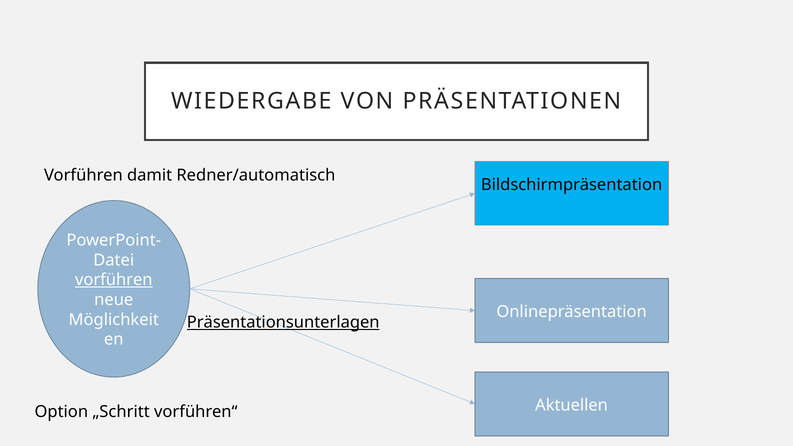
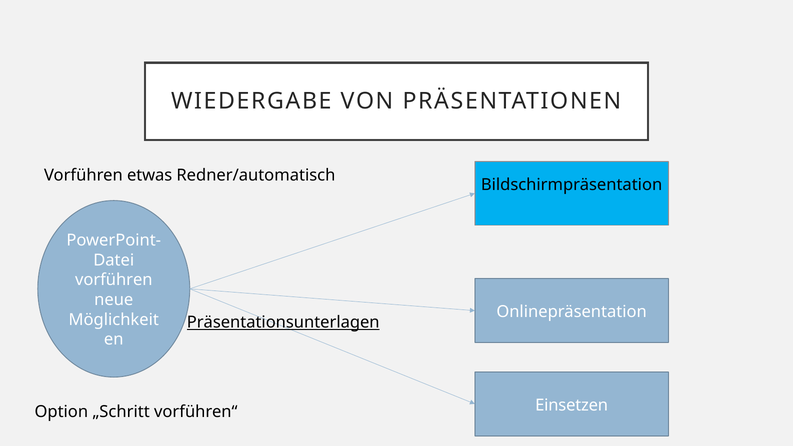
damit: damit -> etwas (150, 175)
vorführen underline: present -> none (114, 280)
Aktuellen: Aktuellen -> Einsetzen (572, 405)
